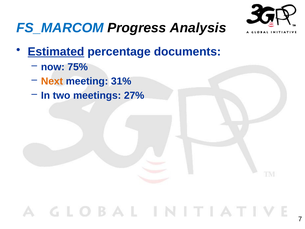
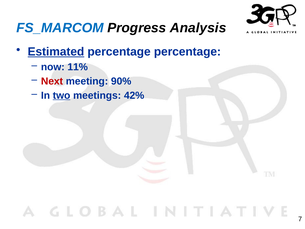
percentage documents: documents -> percentage (187, 52)
75%: 75% -> 11% (78, 67)
Next colour: orange -> red (52, 81)
31%: 31% -> 90% (121, 81)
two underline: none -> present (62, 95)
27%: 27% -> 42% (134, 95)
